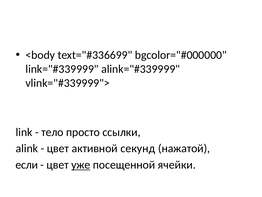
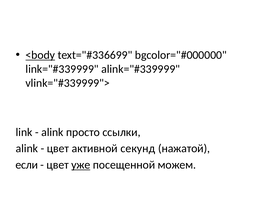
<body underline: none -> present (40, 55)
тело: тело -> alink (52, 132)
ячейки: ячейки -> можем (177, 164)
